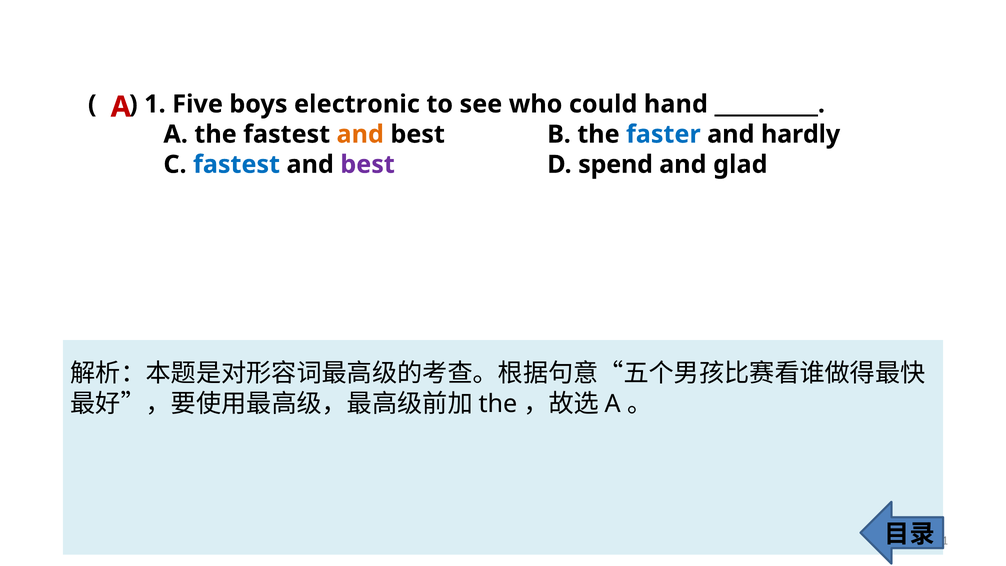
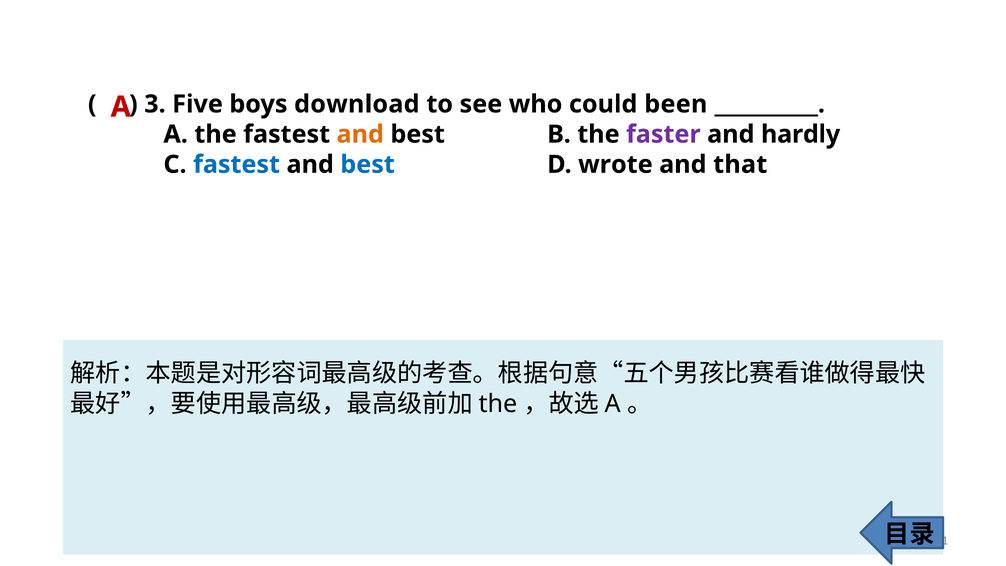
1: 1 -> 3 (155, 104)
electronic: electronic -> download (357, 104)
hand: hand -> been (676, 104)
faster colour: blue -> purple (663, 134)
best colour: purple -> blue (368, 164)
spend: spend -> wrote (615, 164)
glad: glad -> that (740, 164)
